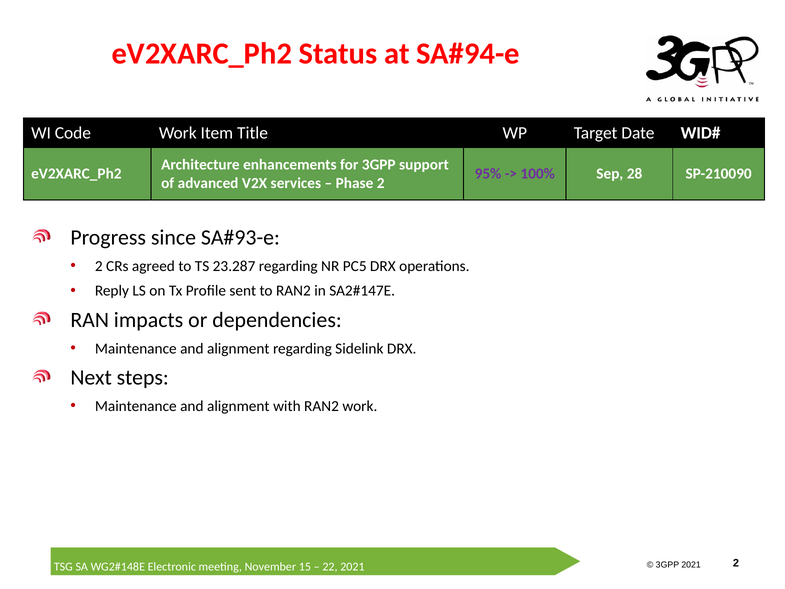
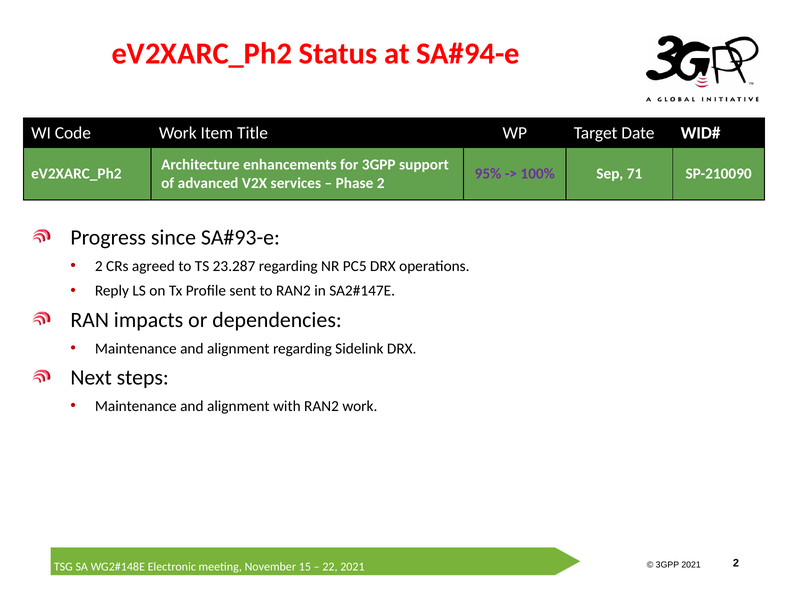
28: 28 -> 71 (635, 174)
